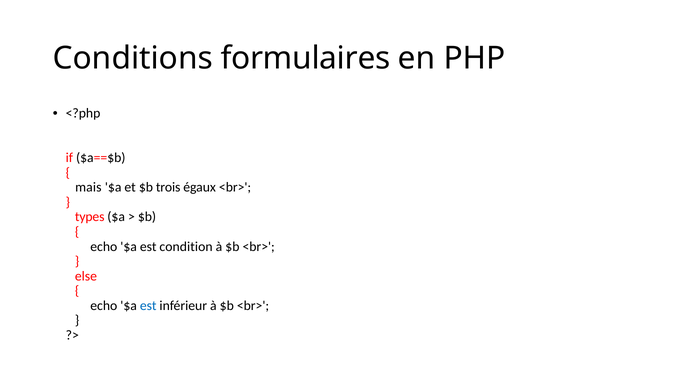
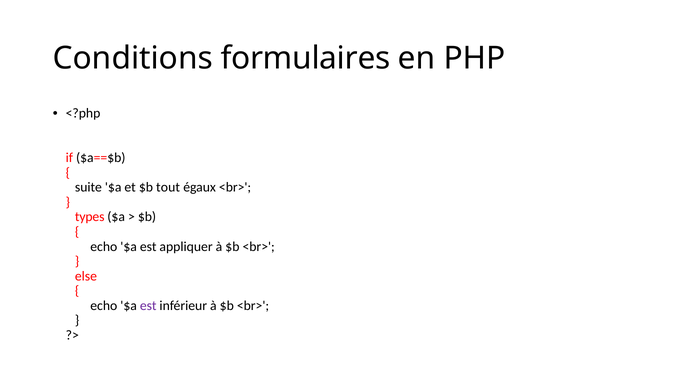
mais: mais -> suite (88, 187)
trois: trois -> tout (168, 187)
condition: condition -> appliquer (186, 247)
est colour: blue -> purple (148, 306)
